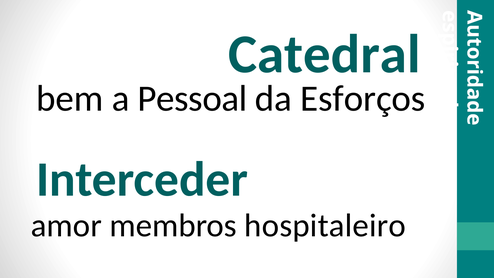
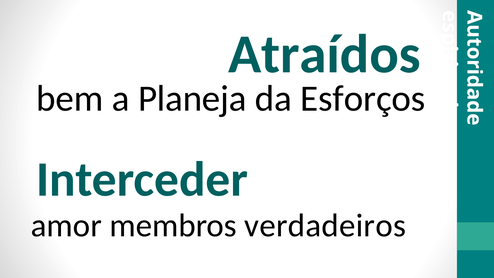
Catedral: Catedral -> Atraídos (324, 54)
Pessoal: Pessoal -> Planeja (192, 98)
hospitaleiro: hospitaleiro -> verdadeiros (325, 225)
